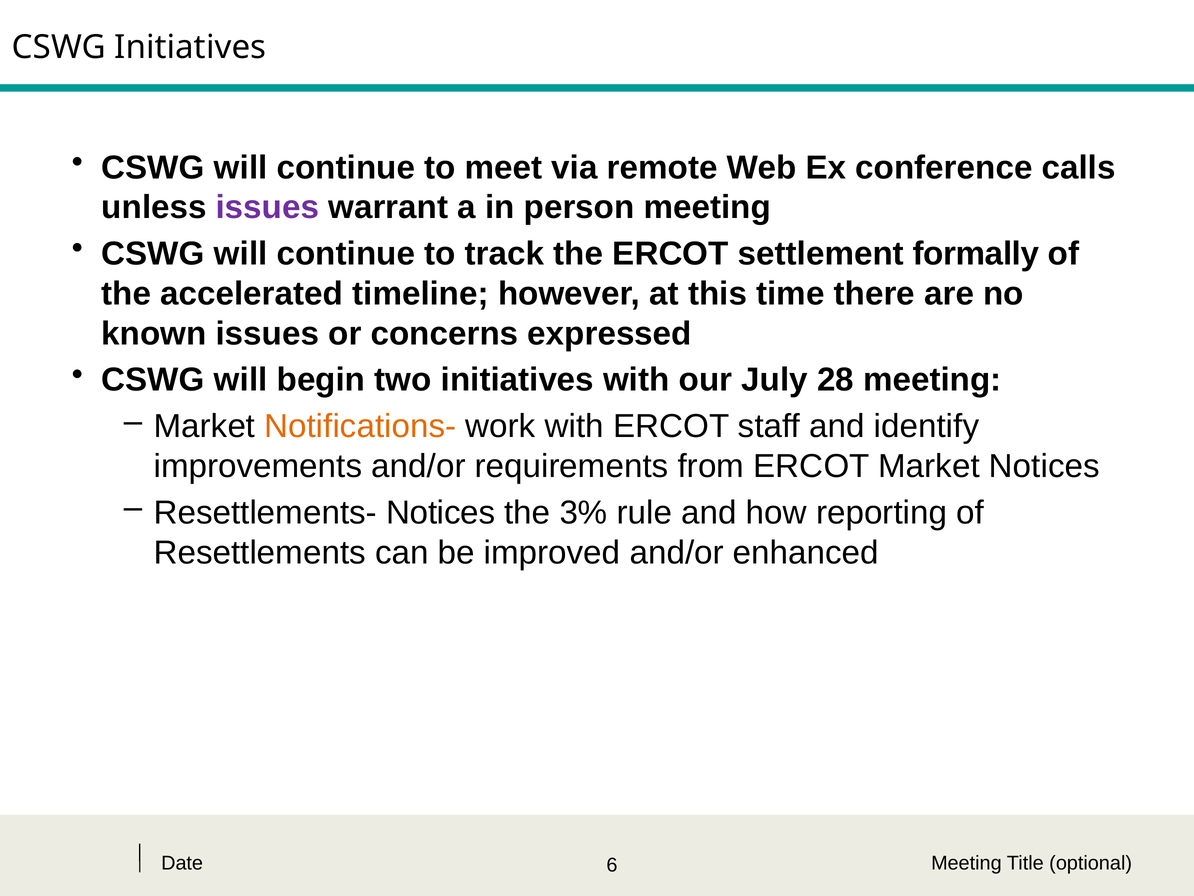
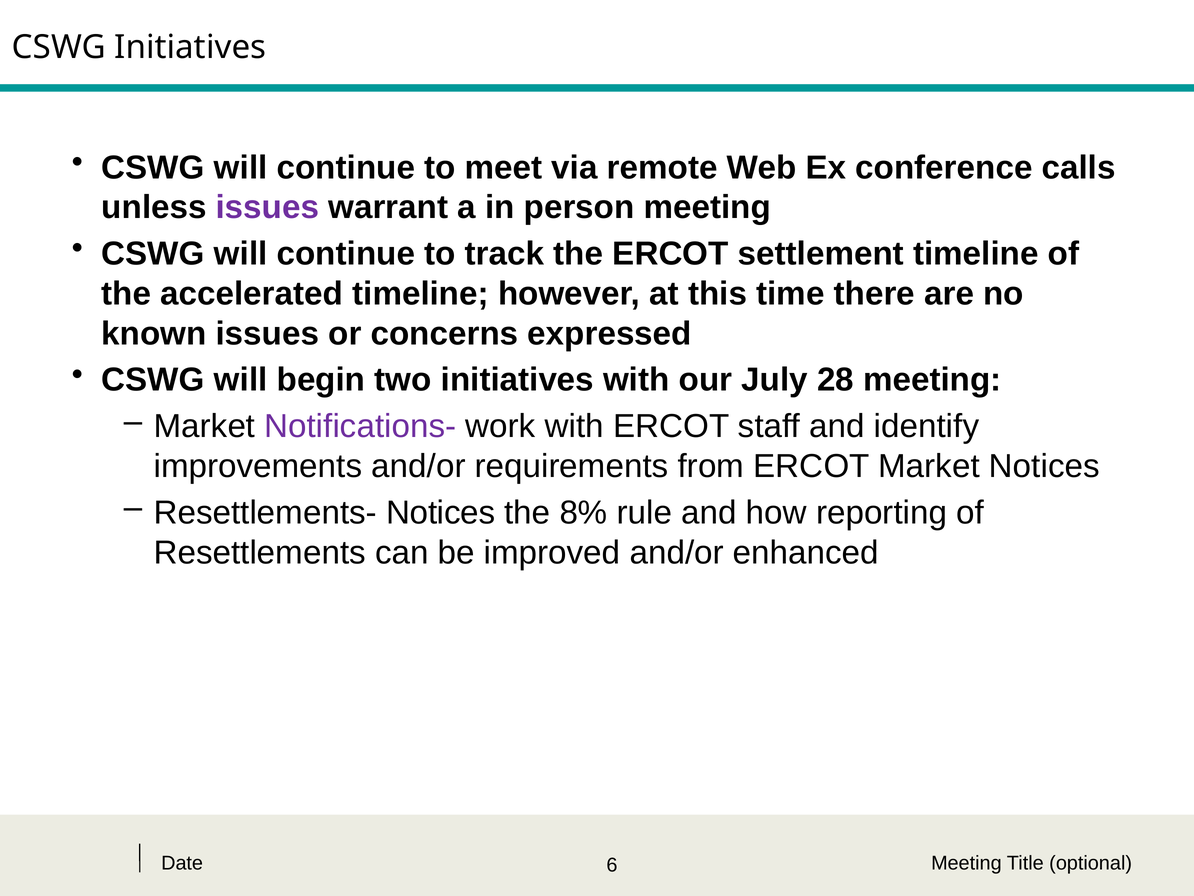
settlement formally: formally -> timeline (976, 254)
Notifications- colour: orange -> purple (360, 426)
3%: 3% -> 8% (583, 513)
